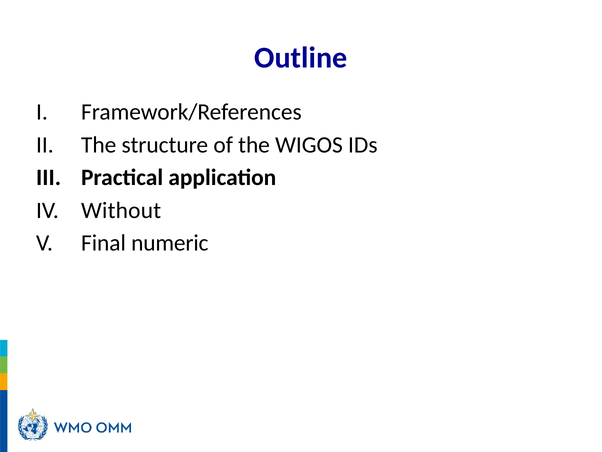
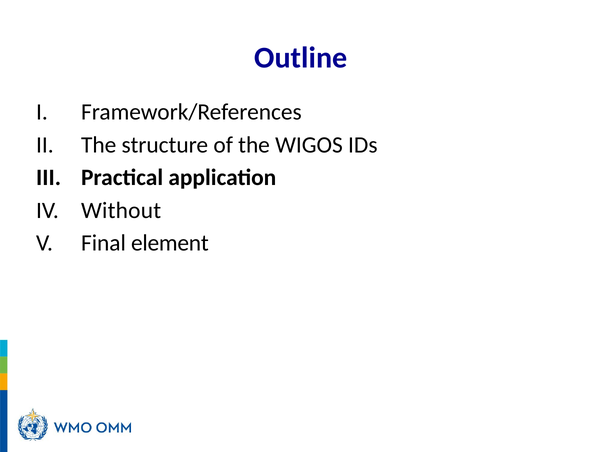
numeric: numeric -> element (170, 243)
